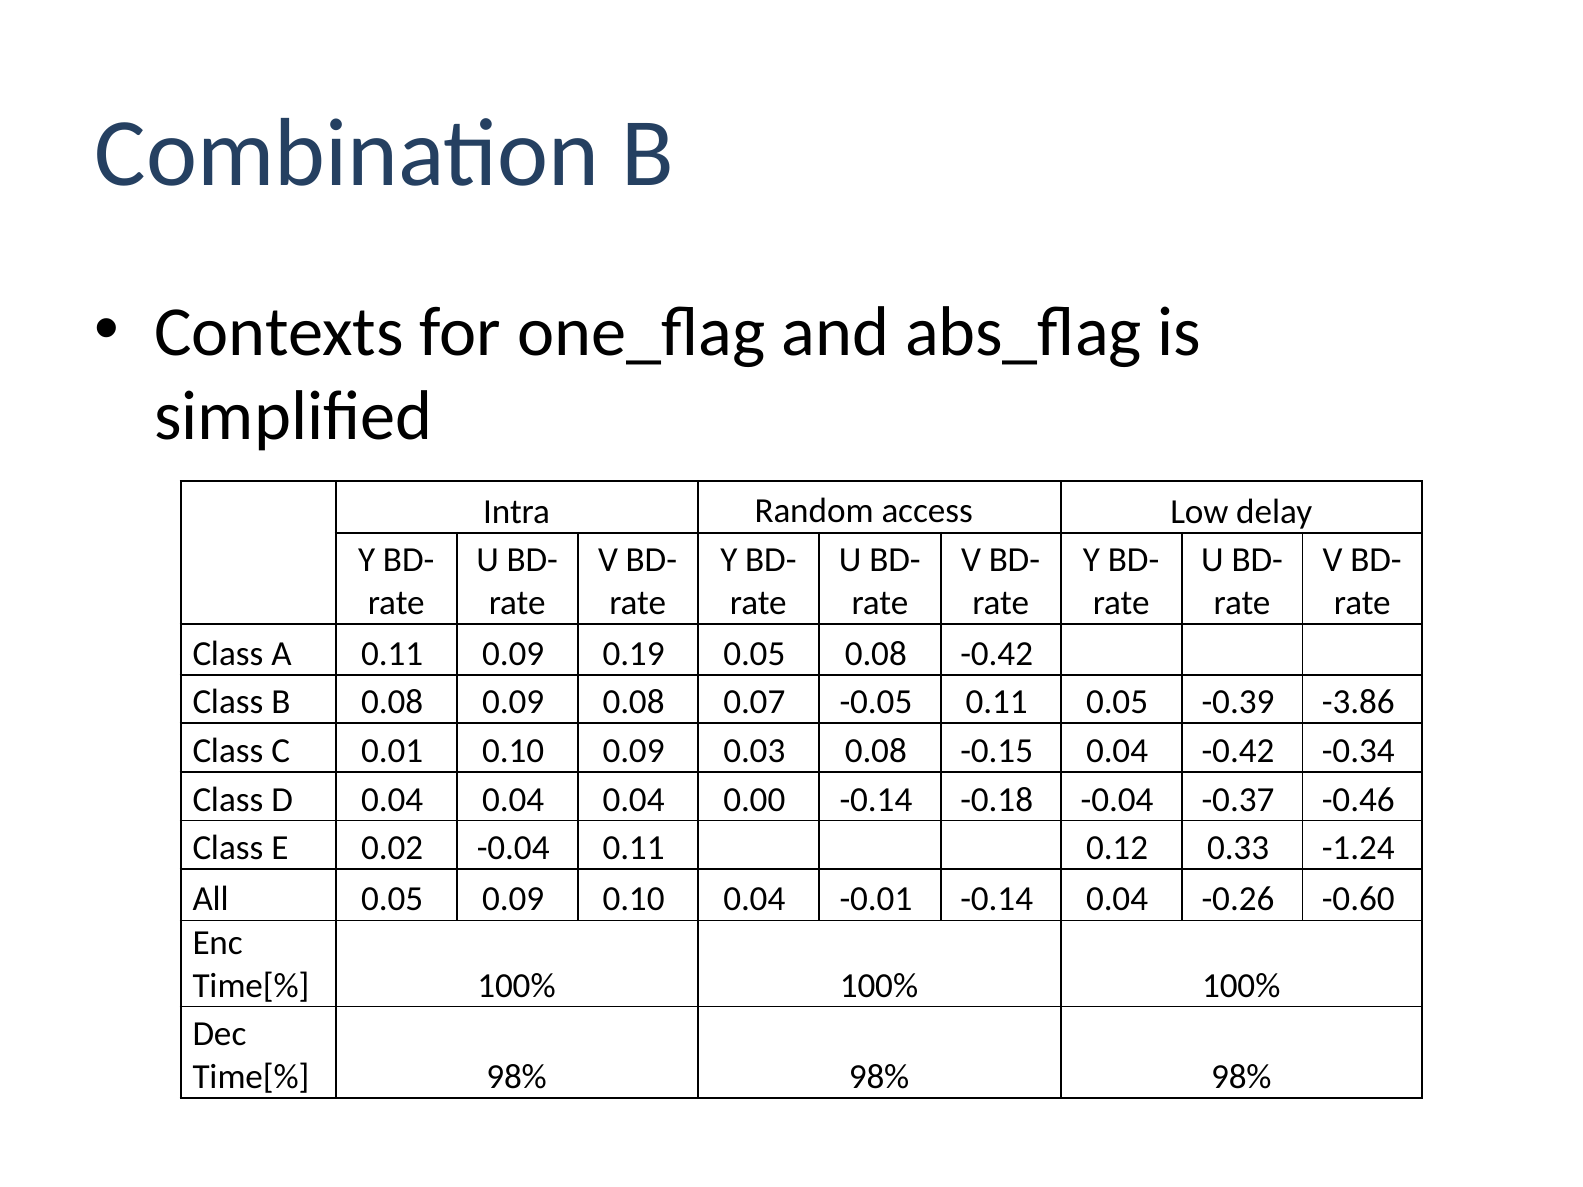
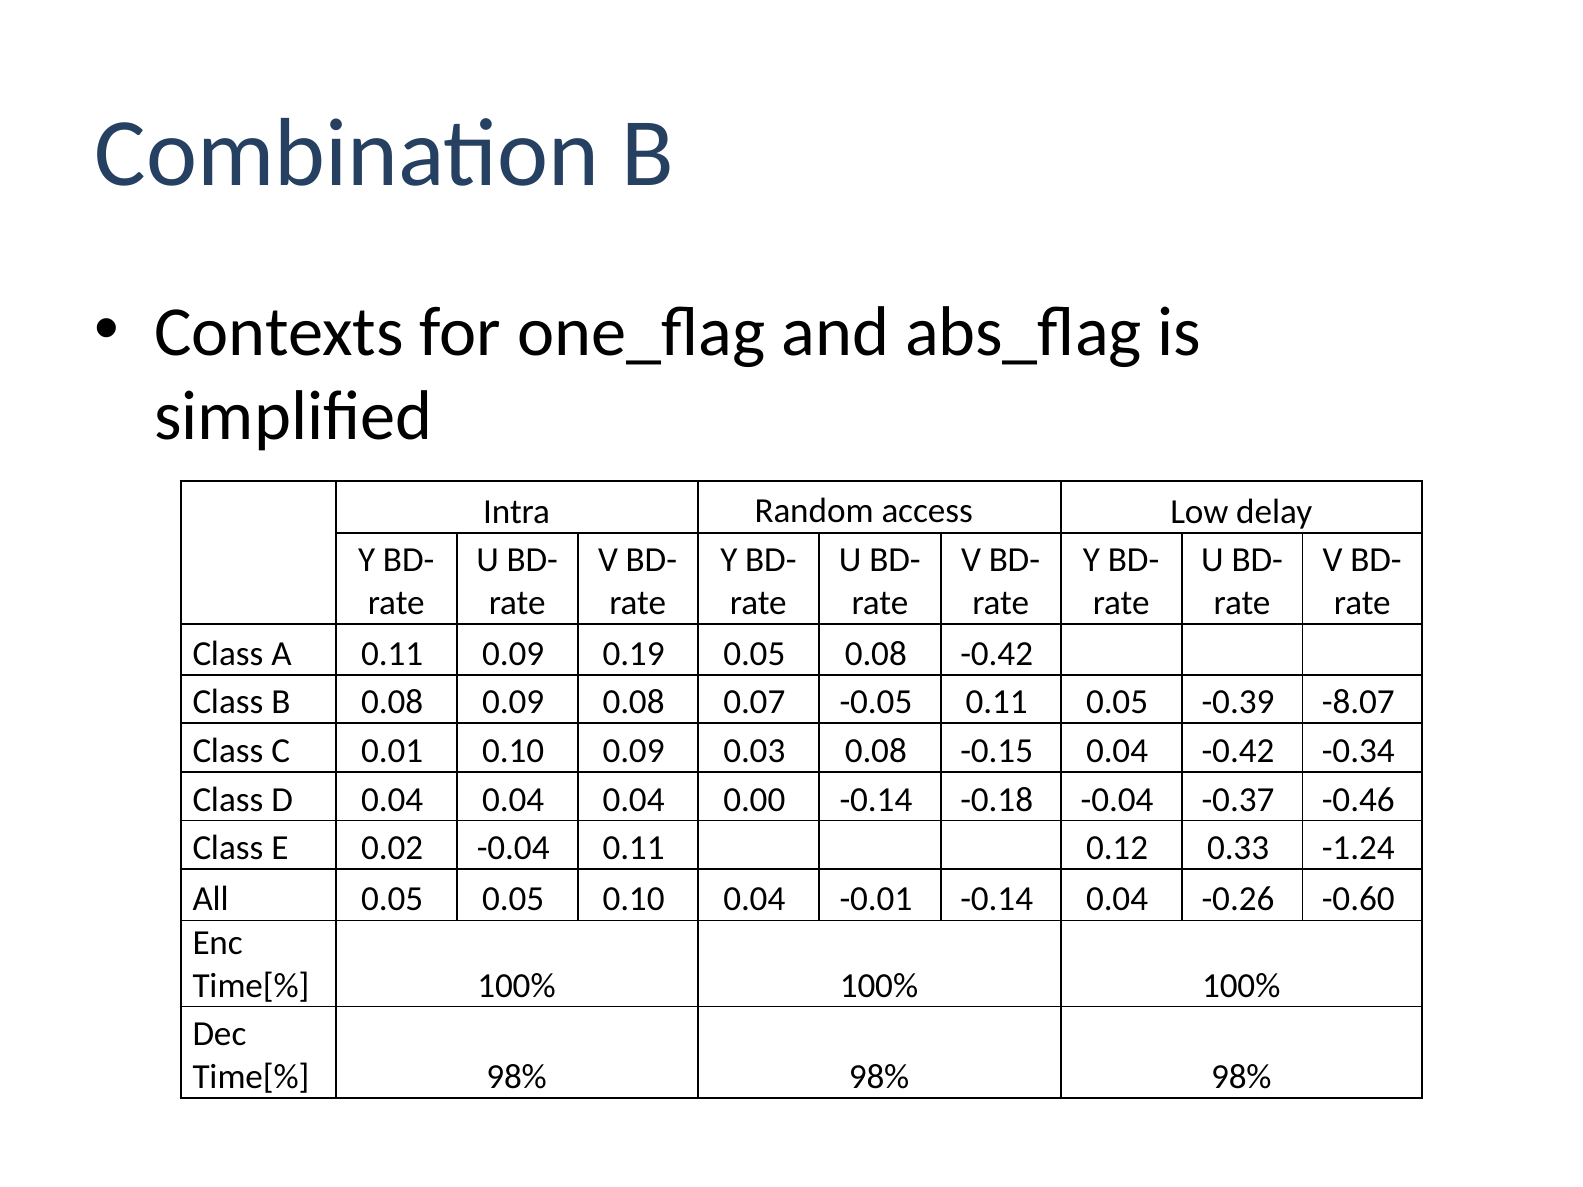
-3.86: -3.86 -> -8.07 (1358, 702)
0.05 0.09: 0.09 -> 0.05 (513, 900)
